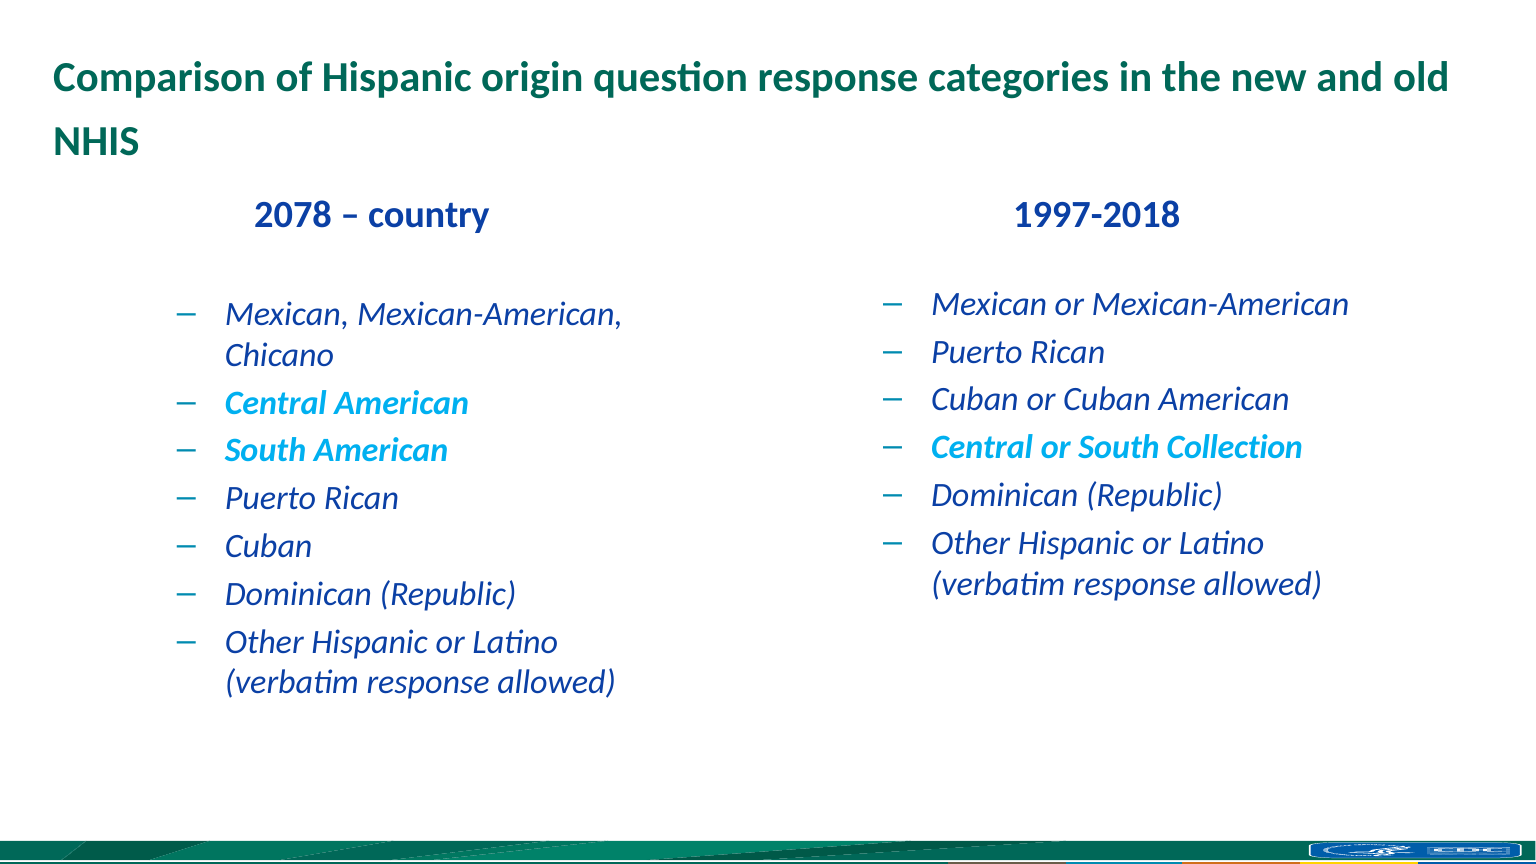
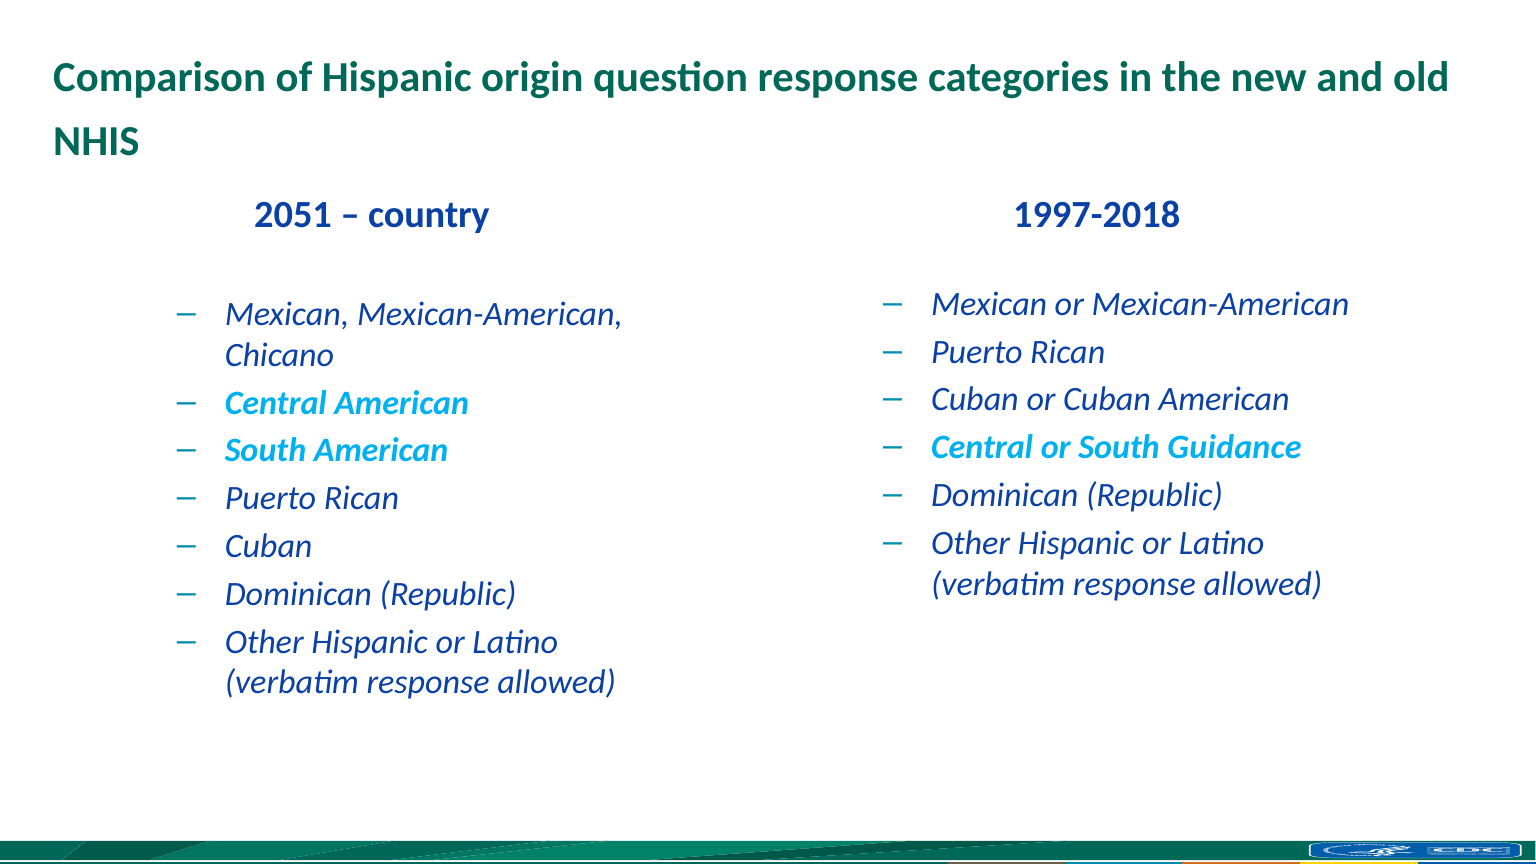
2078: 2078 -> 2051 (293, 215)
Collection: Collection -> Guidance (1235, 447)
